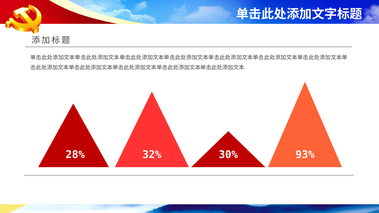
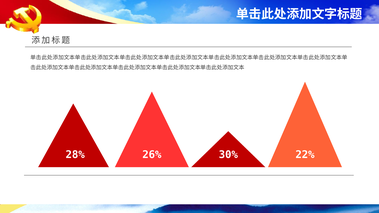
32%: 32% -> 26% (152, 155)
93%: 93% -> 22% (305, 155)
